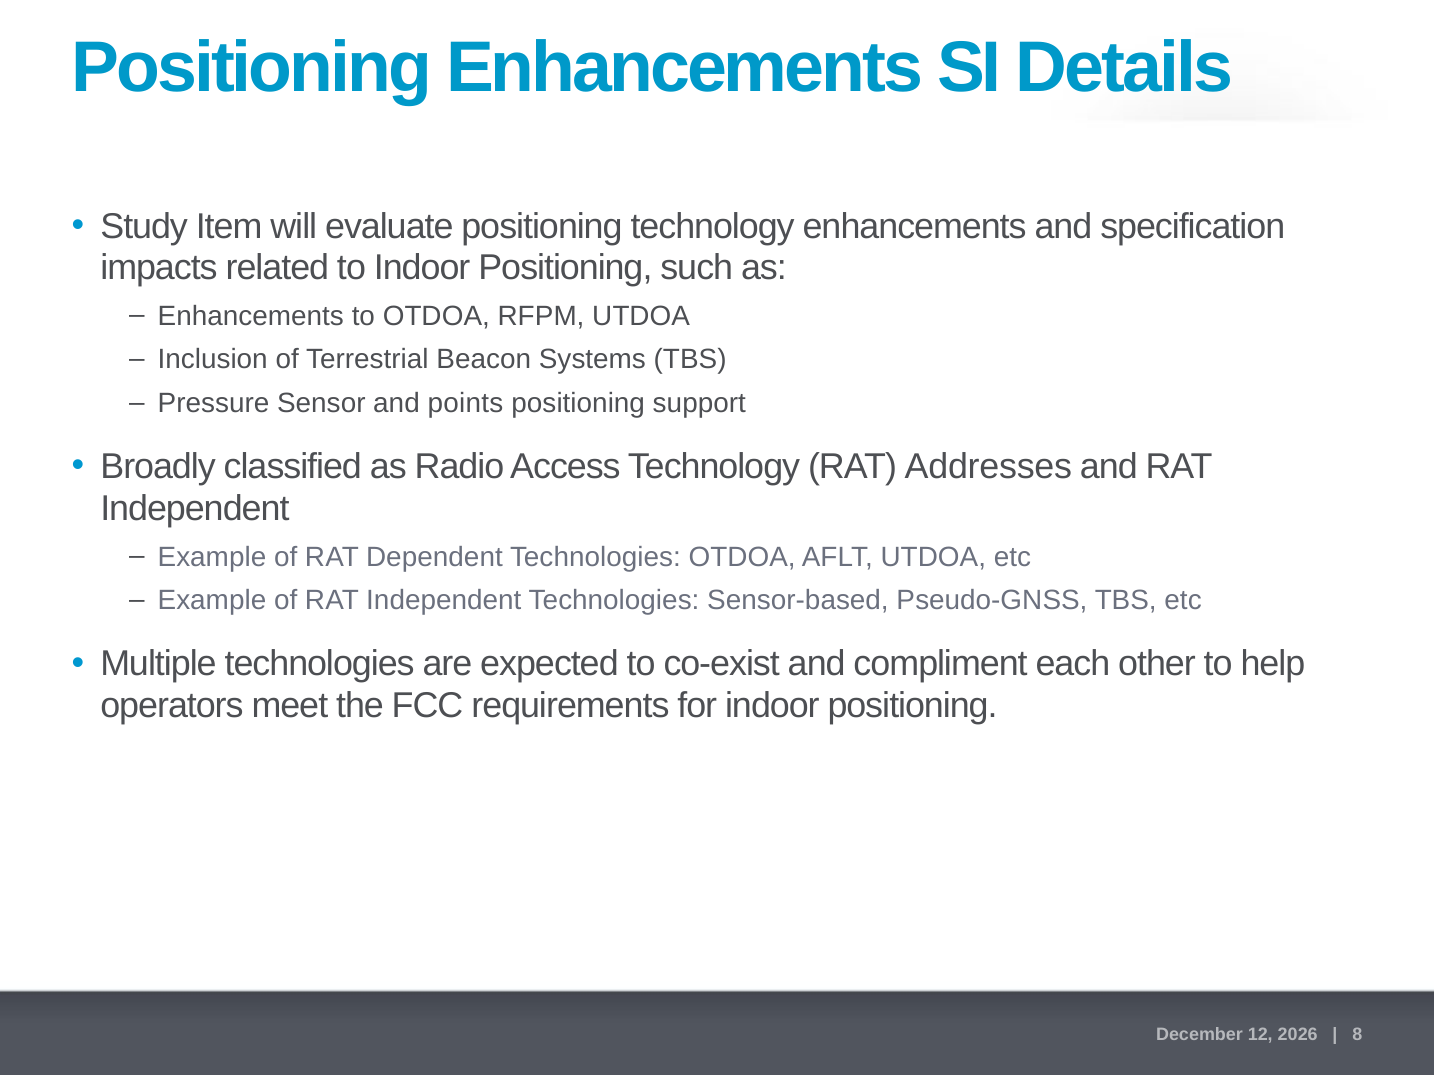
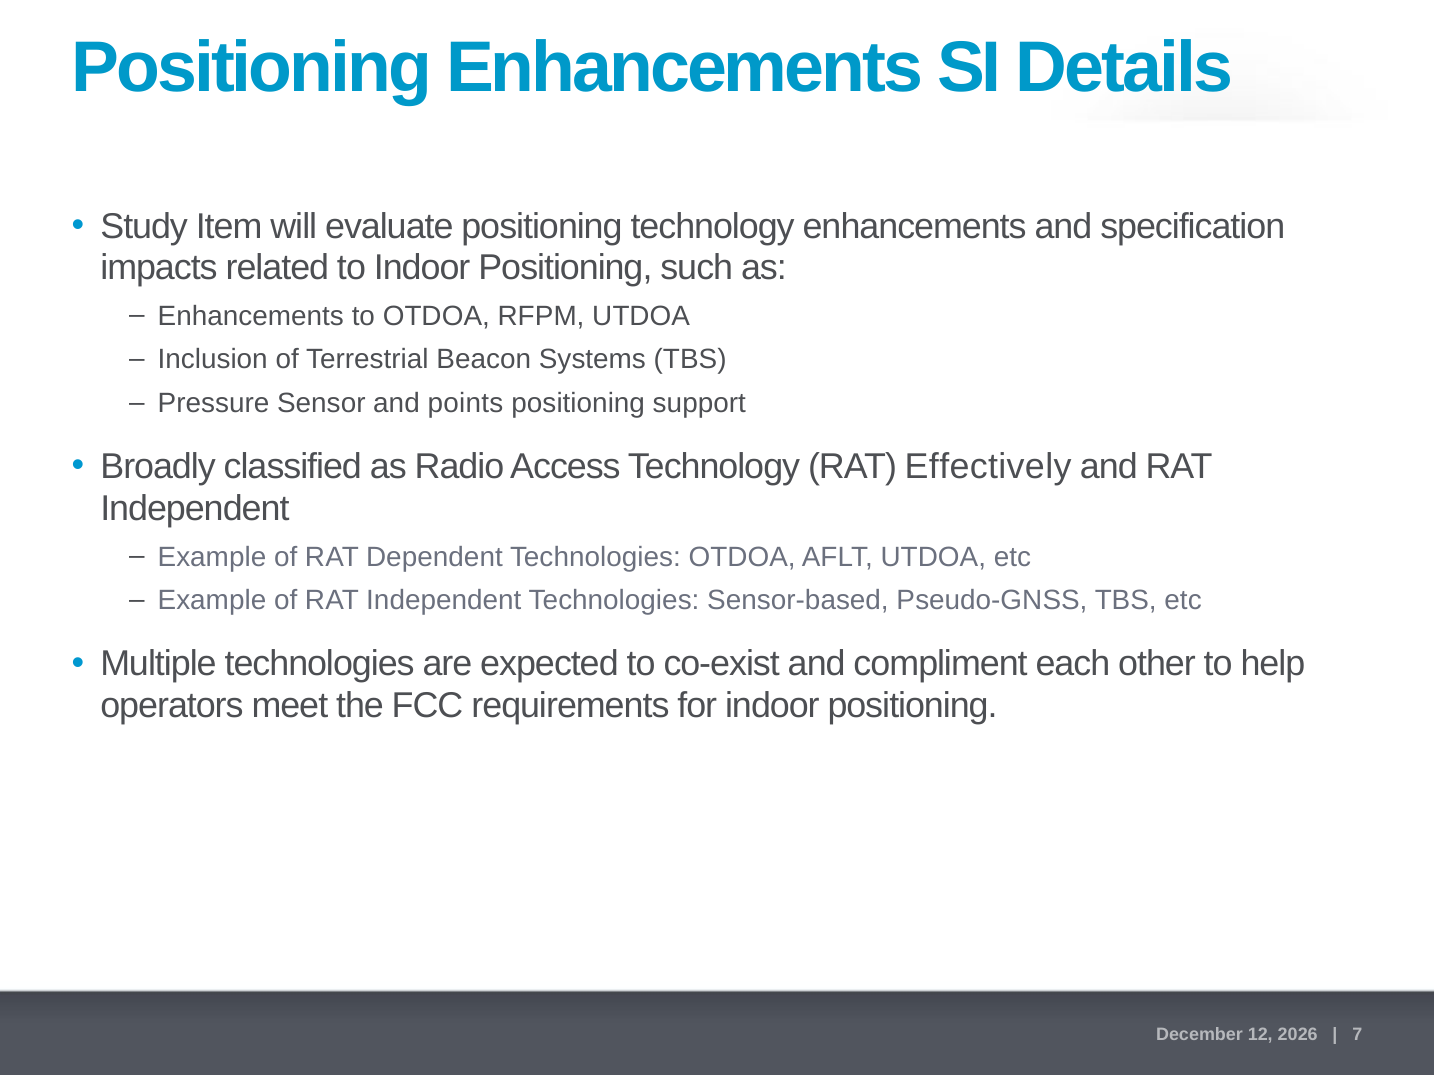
Addresses: Addresses -> Effectively (988, 467)
8: 8 -> 7 (1357, 1035)
